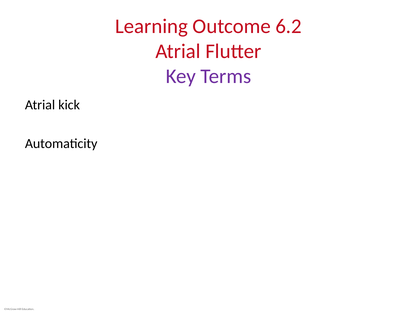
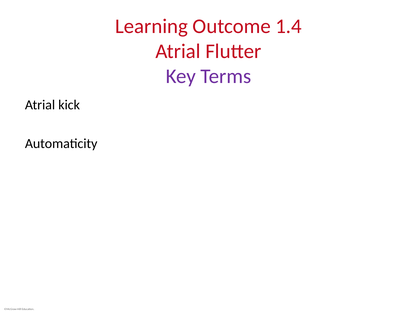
6.2: 6.2 -> 1.4 (289, 26)
